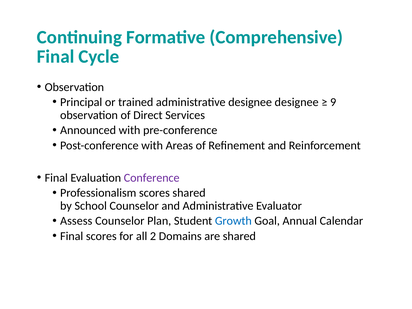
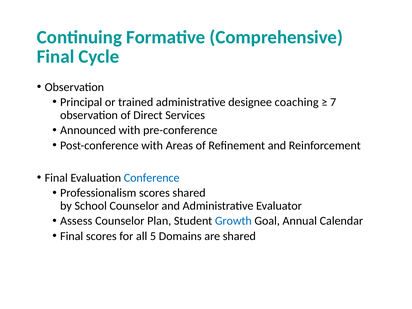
designee designee: designee -> coaching (297, 102)
9: 9 -> 7 (333, 102)
Conference colour: purple -> blue (152, 178)
2: 2 -> 5 (153, 236)
